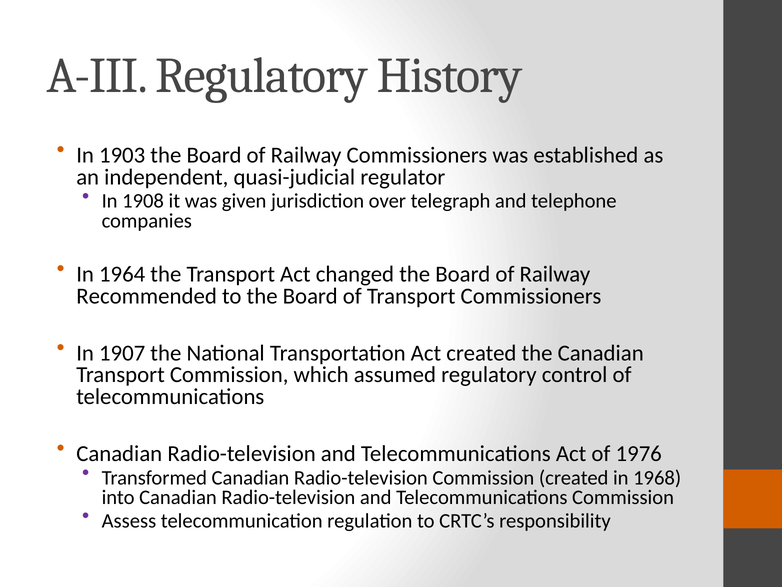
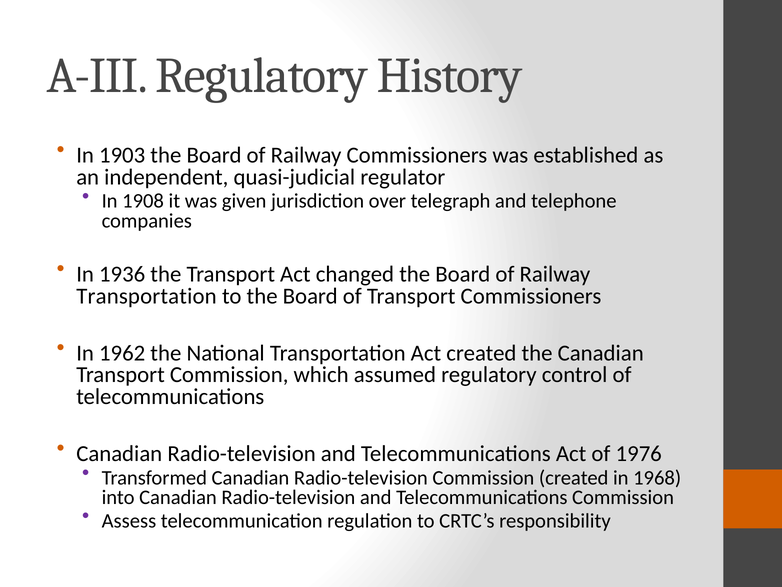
1964: 1964 -> 1936 (122, 274)
Recommended: Recommended -> Transportation (146, 296)
1907: 1907 -> 1962 (122, 353)
